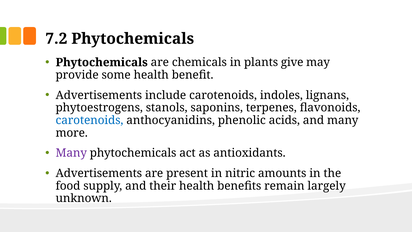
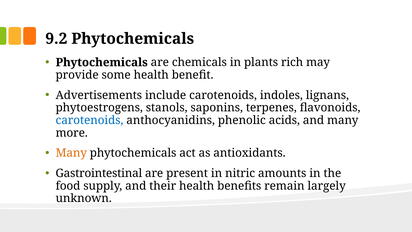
7.2: 7.2 -> 9.2 (56, 39)
give: give -> rich (292, 62)
Many colour: purple -> orange (71, 153)
Advertisements: Advertisements -> Gastrointestinal (99, 173)
